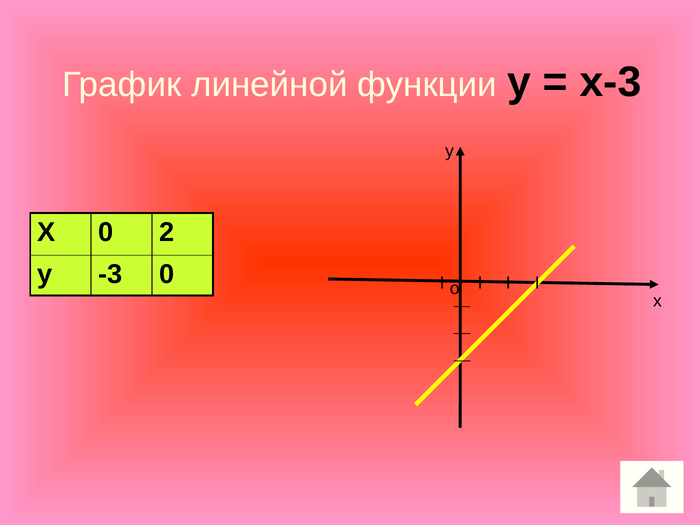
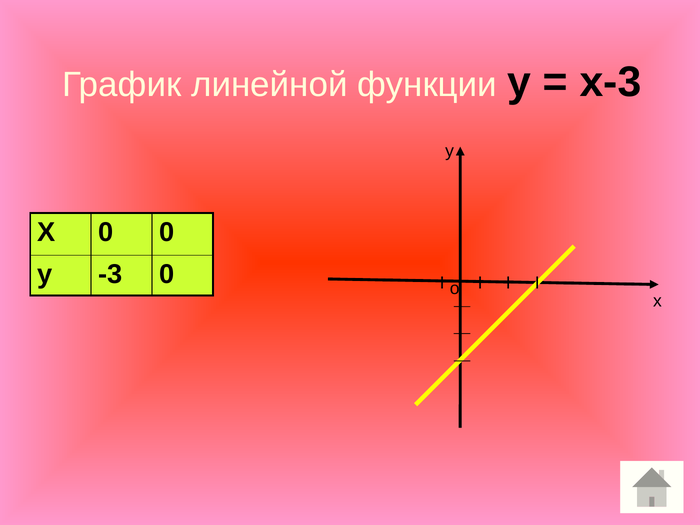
0 2: 2 -> 0 (167, 232)
